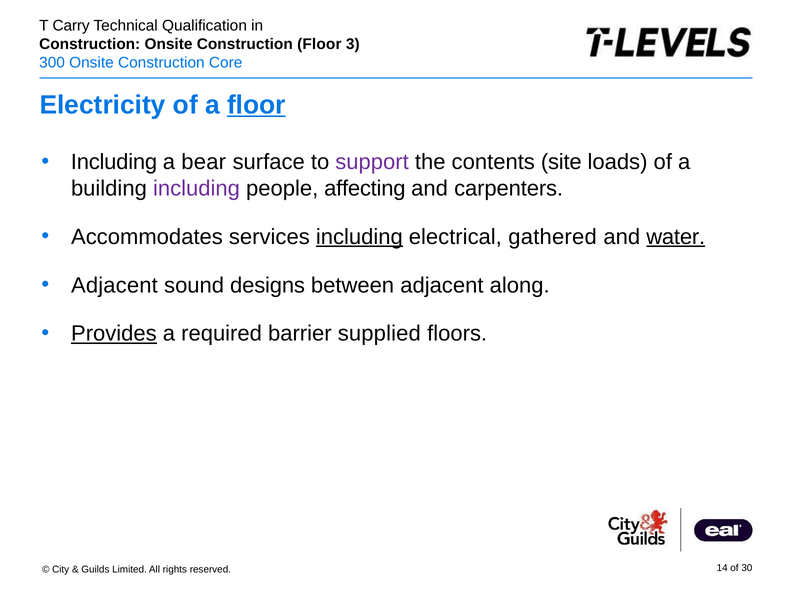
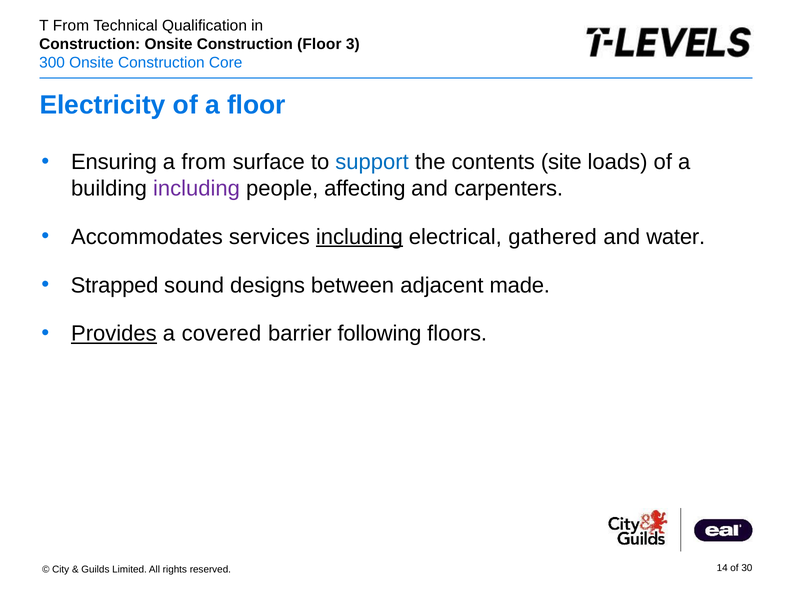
Carry: Carry -> From (71, 25)
floor underline: present -> none (256, 105)
Including: Including -> Ensuring (114, 162)
a bear: bear -> from (204, 162)
support colour: purple -> blue (372, 162)
water underline: present -> none (676, 237)
Adjacent: Adjacent -> Strapped (115, 285)
along: along -> made (520, 285)
required: required -> covered (221, 334)
supplied: supplied -> following (380, 334)
